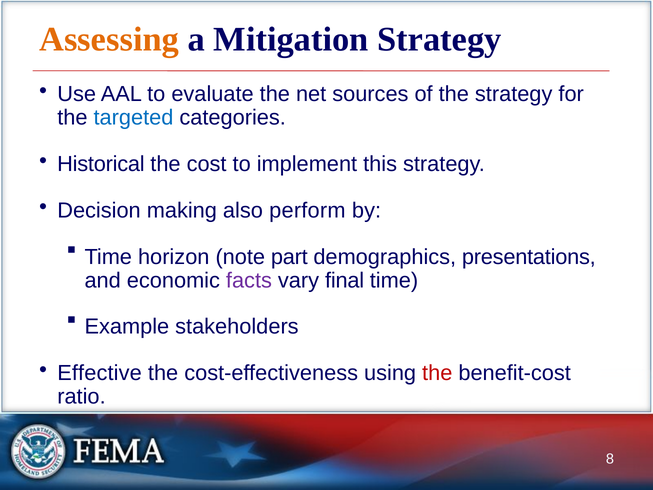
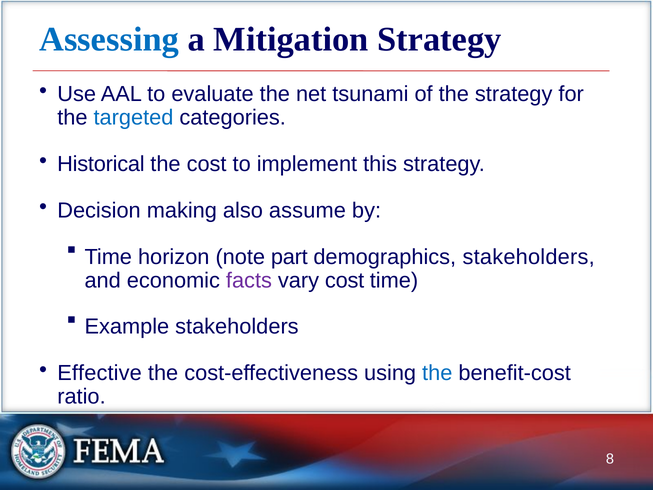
Assessing colour: orange -> blue (109, 39)
sources: sources -> tsunami (370, 94)
perform: perform -> assume (307, 210)
demographics presentations: presentations -> stakeholders (529, 257)
vary final: final -> cost (345, 280)
the colour: red -> blue (437, 373)
